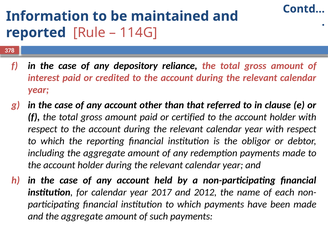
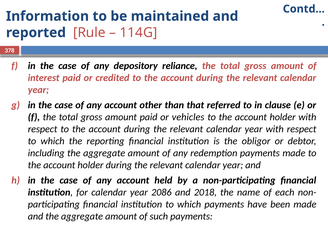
certified: certified -> vehicles (188, 117)
2017: 2017 -> 2086 (161, 192)
2012: 2012 -> 2018 (205, 192)
